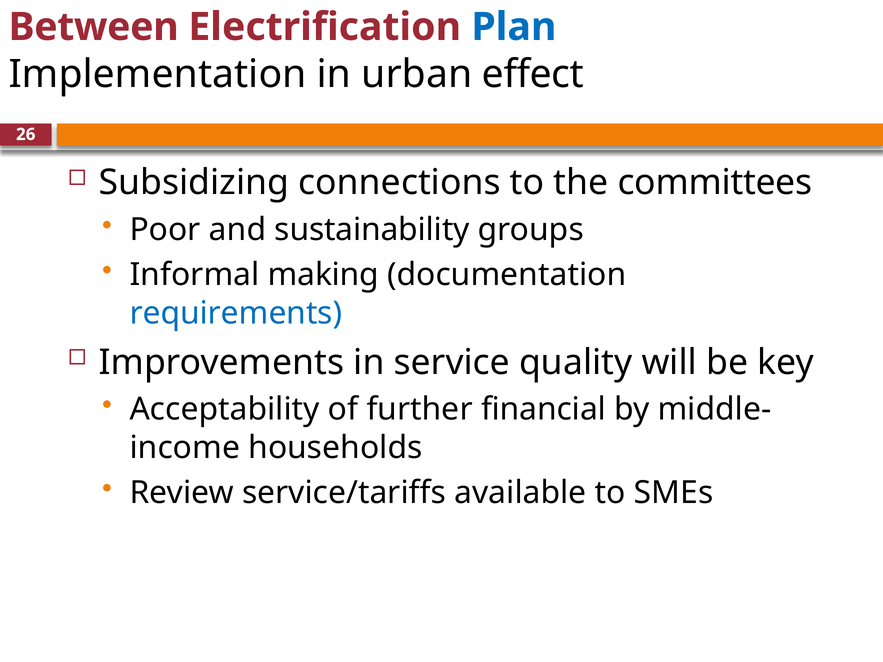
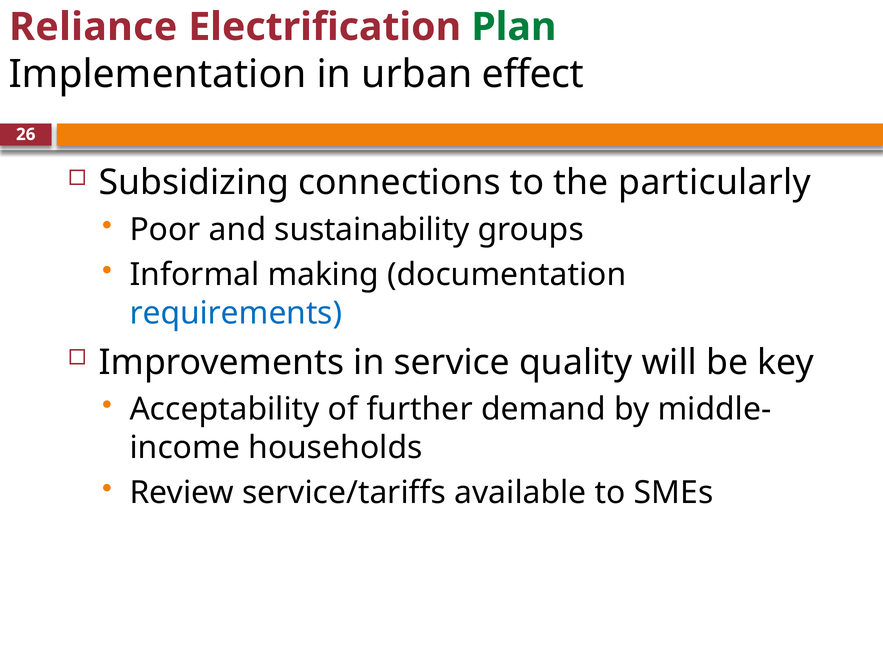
Between: Between -> Reliance (93, 27)
Plan colour: blue -> green (514, 27)
committees: committees -> particularly (715, 183)
financial: financial -> demand (543, 410)
